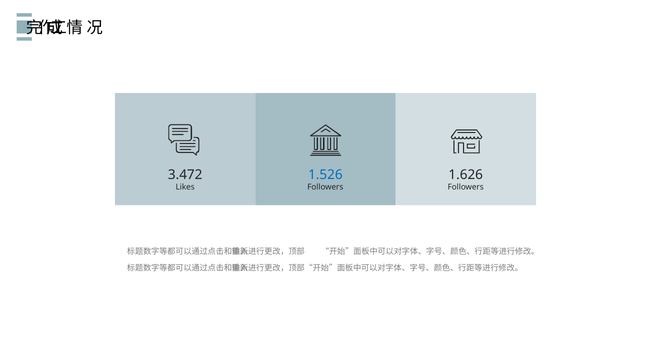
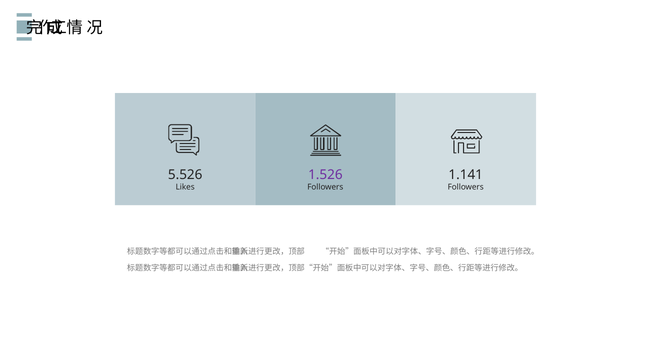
3.472: 3.472 -> 5.526 (185, 175)
1.526 colour: blue -> purple (325, 175)
1.626: 1.626 -> 1.141 (466, 175)
